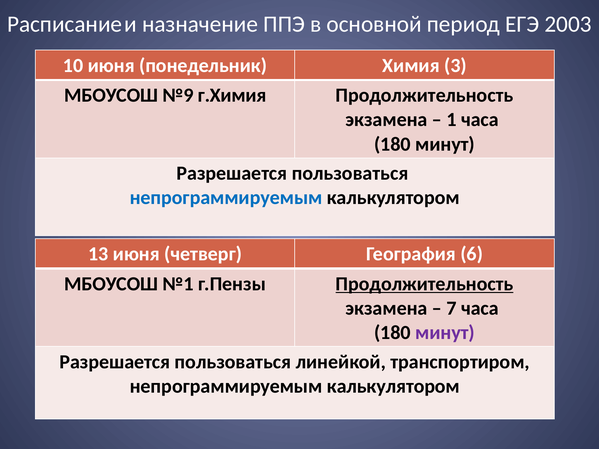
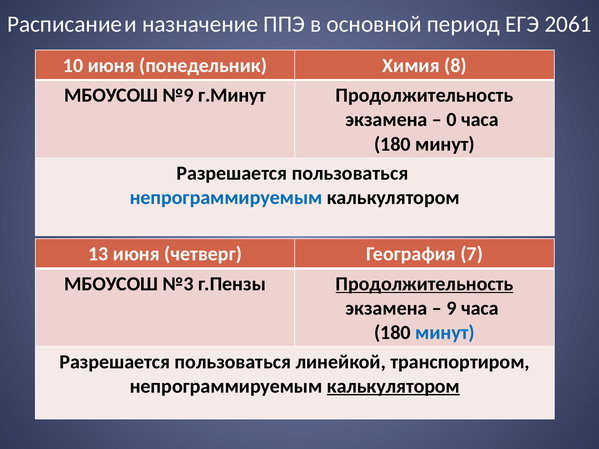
2003: 2003 -> 2061 (568, 24)
3: 3 -> 8 (455, 65)
г.Химия: г.Химия -> г.Минут (232, 95)
1: 1 -> 0 (451, 120)
6: 6 -> 7 (472, 254)
№1: №1 -> №3 (178, 284)
7: 7 -> 9 (451, 308)
минут colour: purple -> blue (445, 333)
калькулятором underline: none -> present (393, 386)
